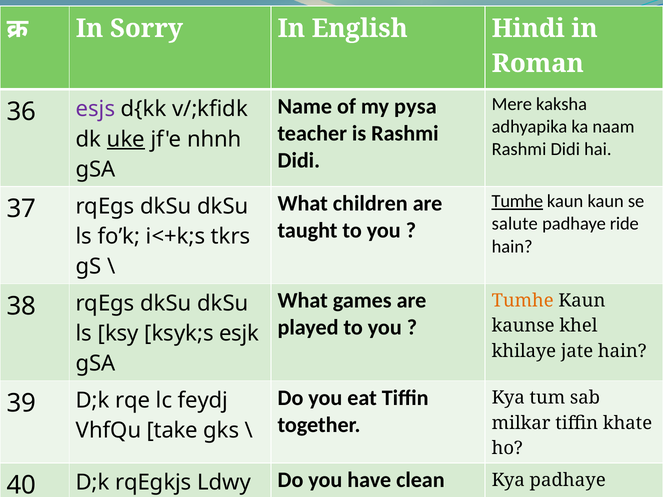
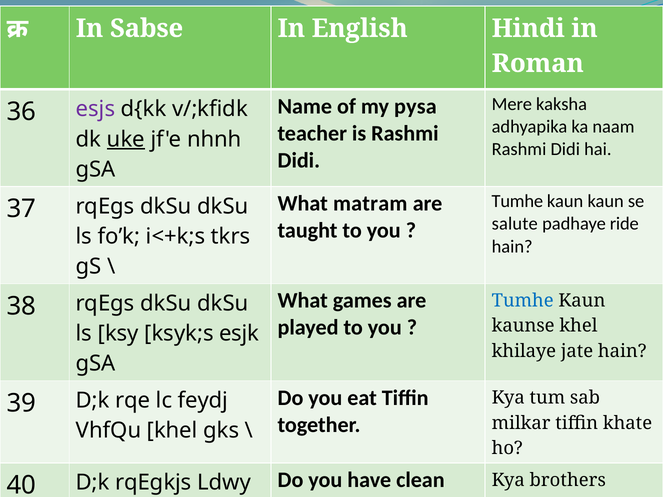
Sorry: Sorry -> Sabse (147, 28)
Tumhe underline: present -> none (517, 201)
children: children -> matram (370, 204)
Tumhe colour: orange -> blue (523, 301)
VhfQu take: take -> khel (172, 431)
Kya padhaye: padhaye -> brothers (568, 480)
